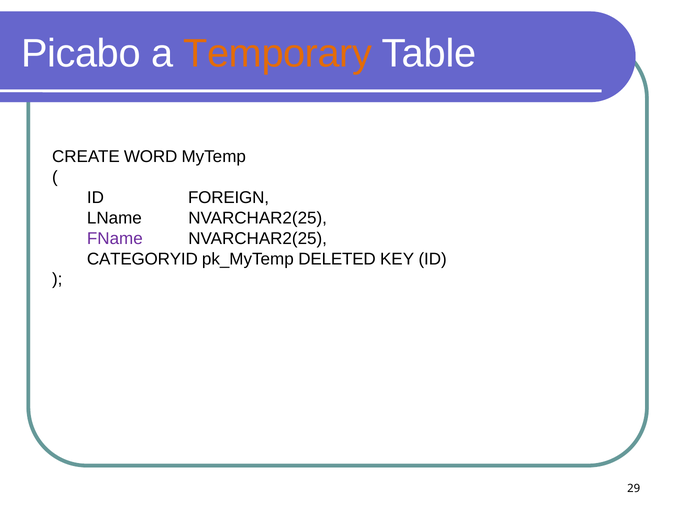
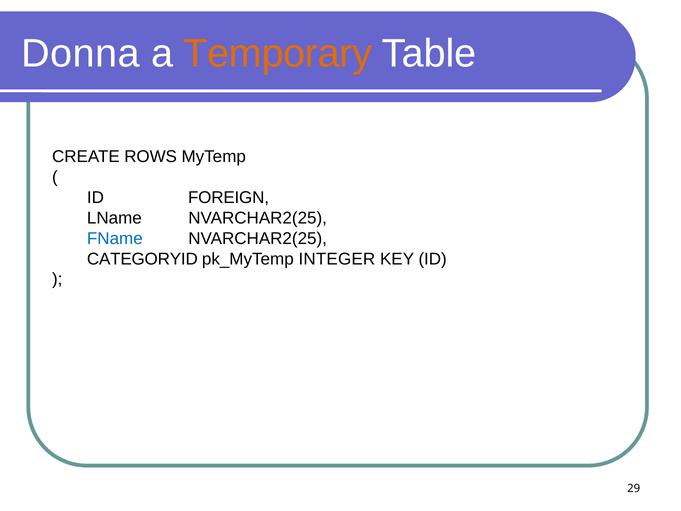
Picabo: Picabo -> Donna (81, 54)
WORD: WORD -> ROWS (151, 157)
FName colour: purple -> blue (115, 238)
DELETED: DELETED -> INTEGER (337, 259)
